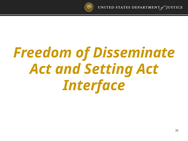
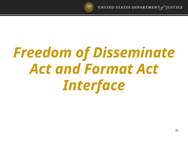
Setting: Setting -> Format (109, 69)
